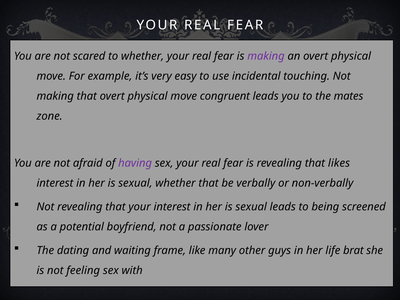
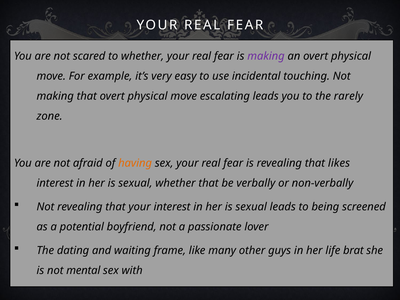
congruent: congruent -> escalating (225, 96)
mates: mates -> rarely (348, 96)
having colour: purple -> orange (135, 163)
feeling: feeling -> mental (83, 270)
